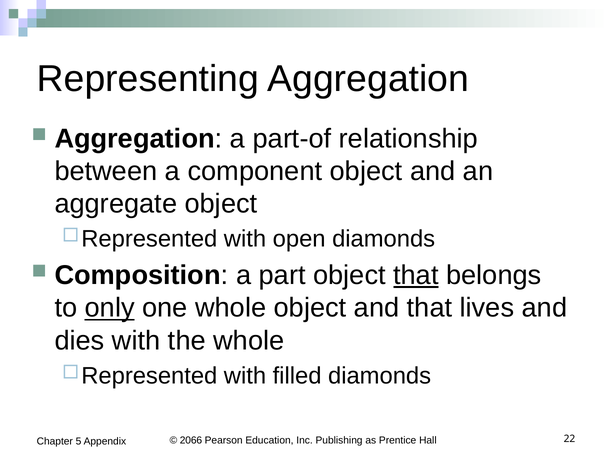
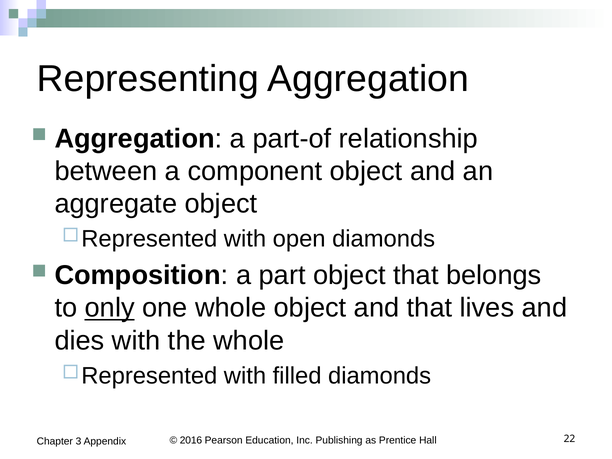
that underline: present -> none (416, 275)
2066: 2066 -> 2016 (191, 440)
5: 5 -> 3 (79, 441)
